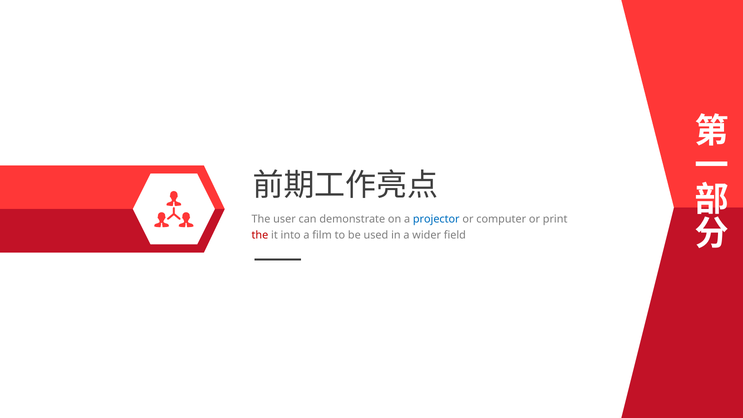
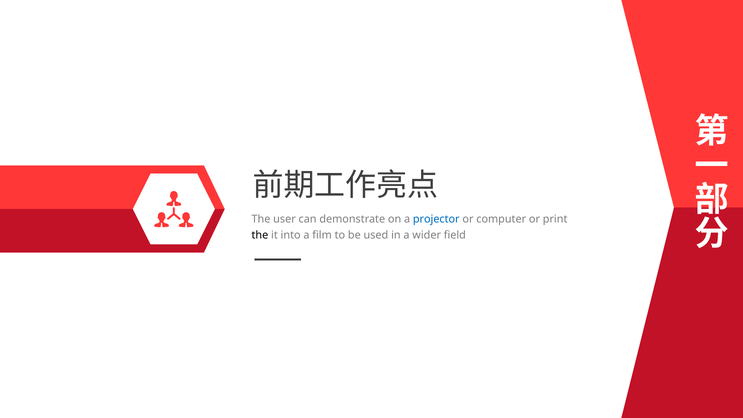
the colour: red -> black (260, 235)
